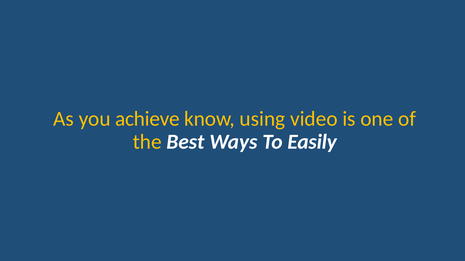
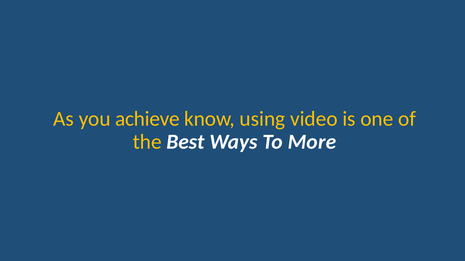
Easily: Easily -> More (312, 142)
